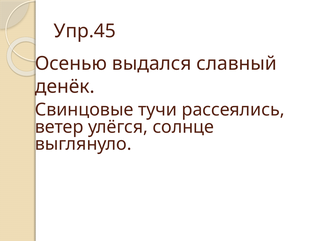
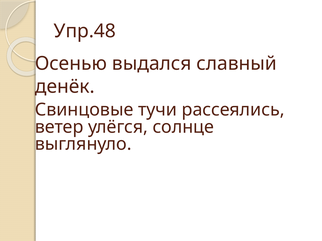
Упр.45: Упр.45 -> Упр.48 (85, 31)
